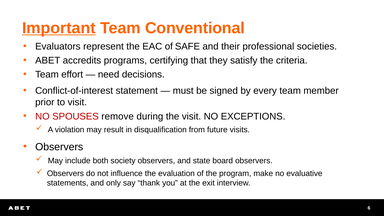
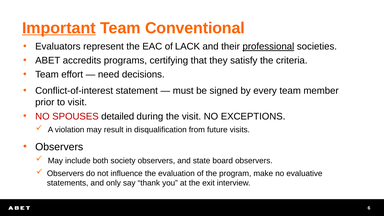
SAFE: SAFE -> LACK (187, 47)
professional underline: none -> present (268, 47)
remove: remove -> detailed (118, 116)
